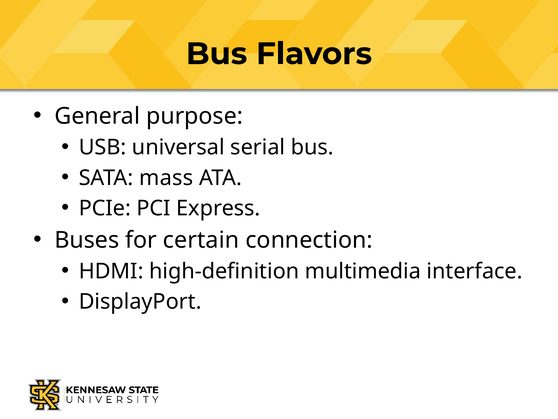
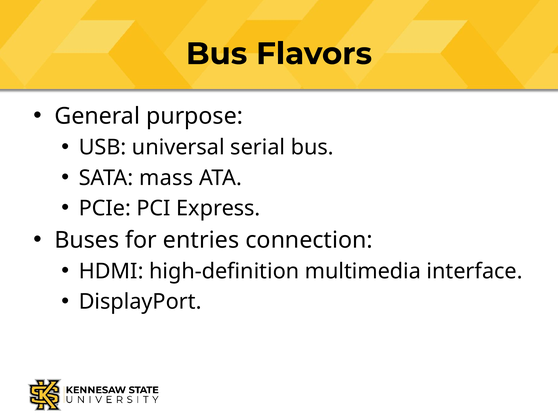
certain: certain -> entries (201, 240)
